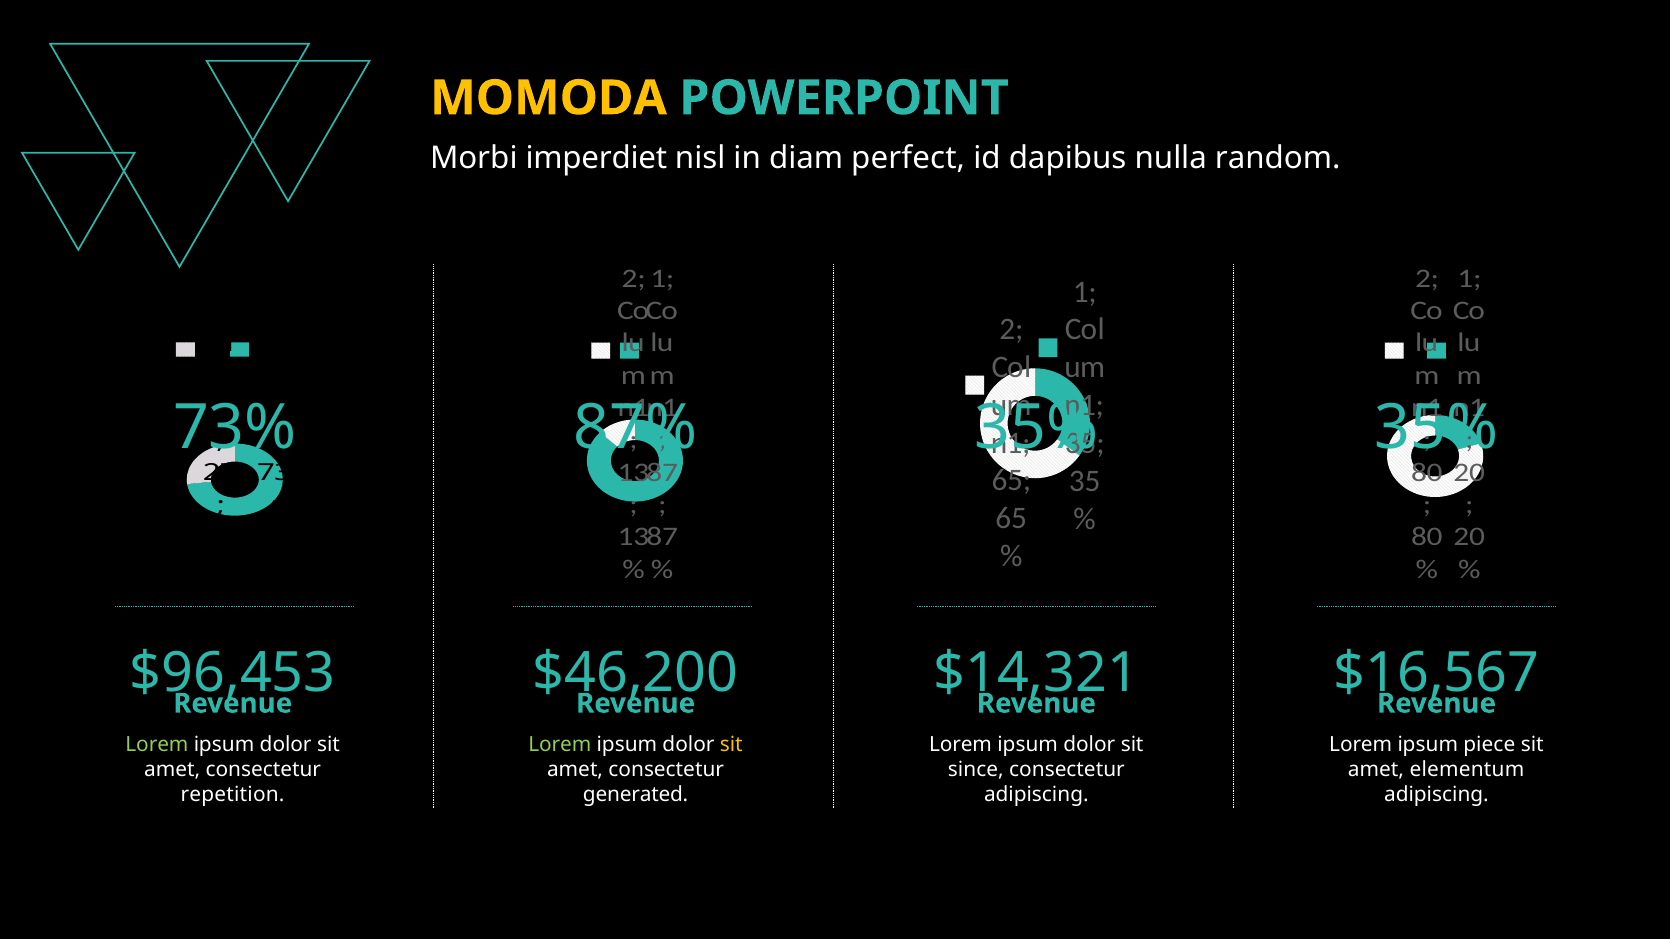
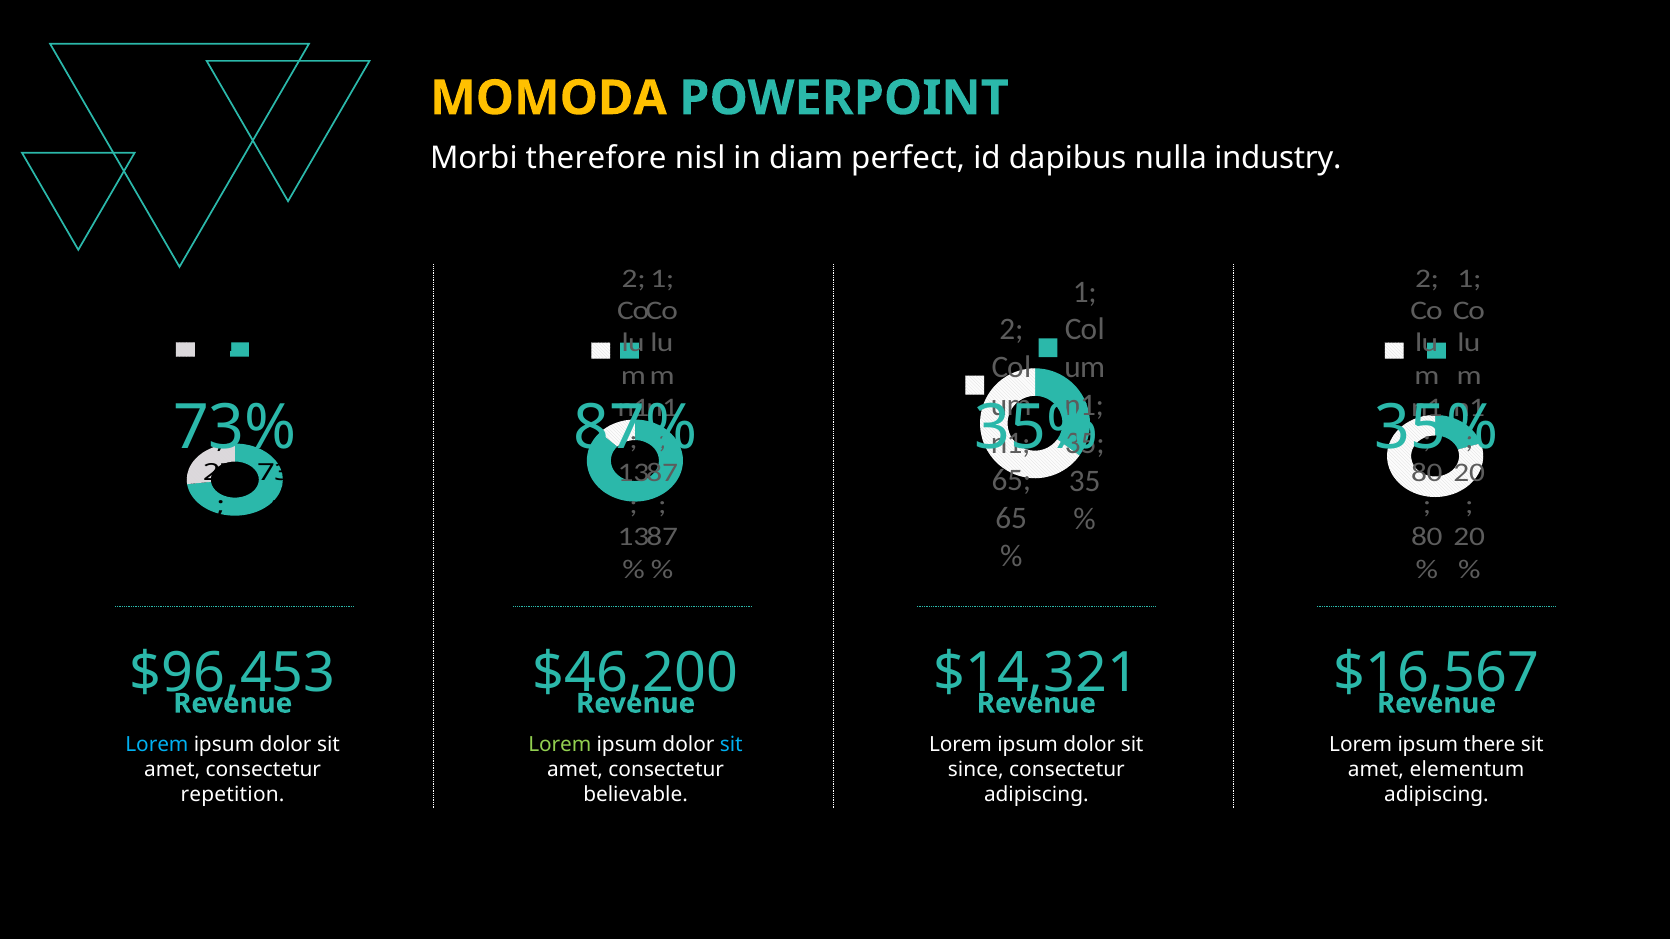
imperdiet: imperdiet -> therefore (596, 159)
random: random -> industry (1278, 159)
Lorem colour: light green -> light blue (157, 745)
sit colour: yellow -> light blue (731, 745)
piece: piece -> there (1489, 745)
generated: generated -> believable (636, 795)
